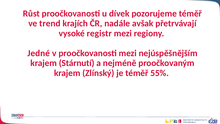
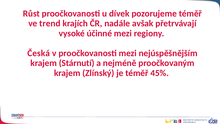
registr: registr -> účinné (99, 33)
Jedné: Jedné -> Česká (39, 53)
55%: 55% -> 45% (160, 73)
